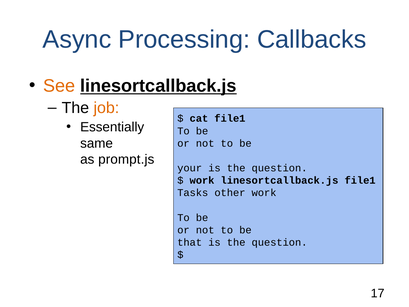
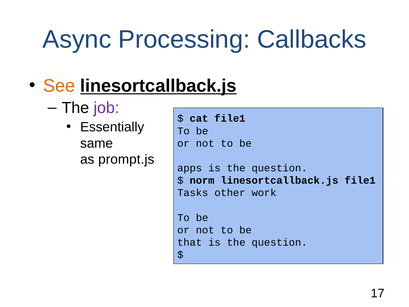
job colour: orange -> purple (106, 108)
your: your -> apps (190, 168)
work: work -> norm (202, 180)
